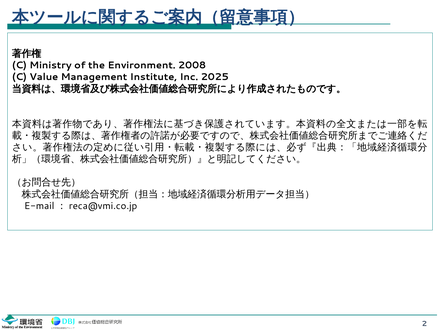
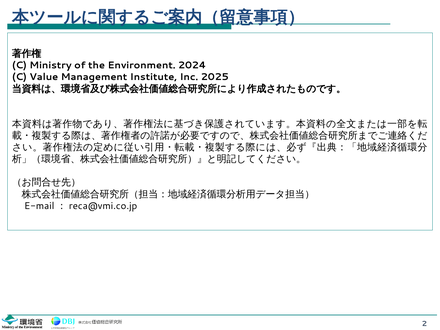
2008: 2008 -> 2024 (192, 65)
